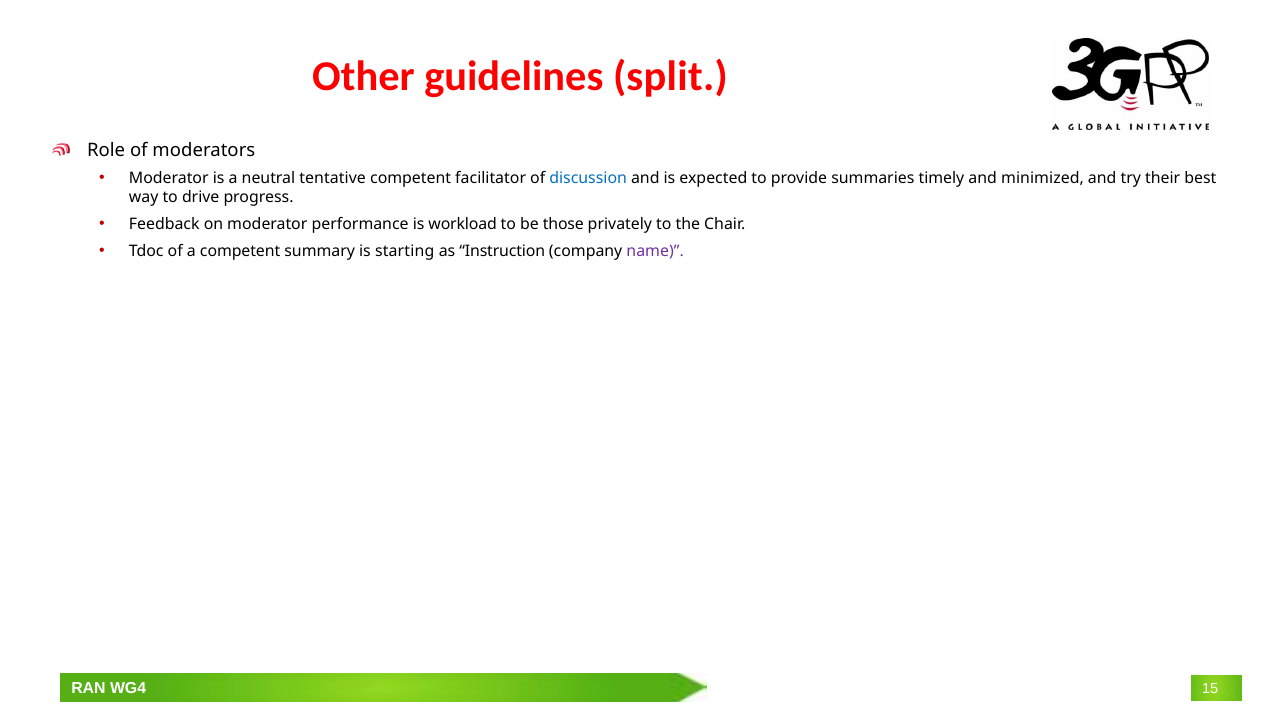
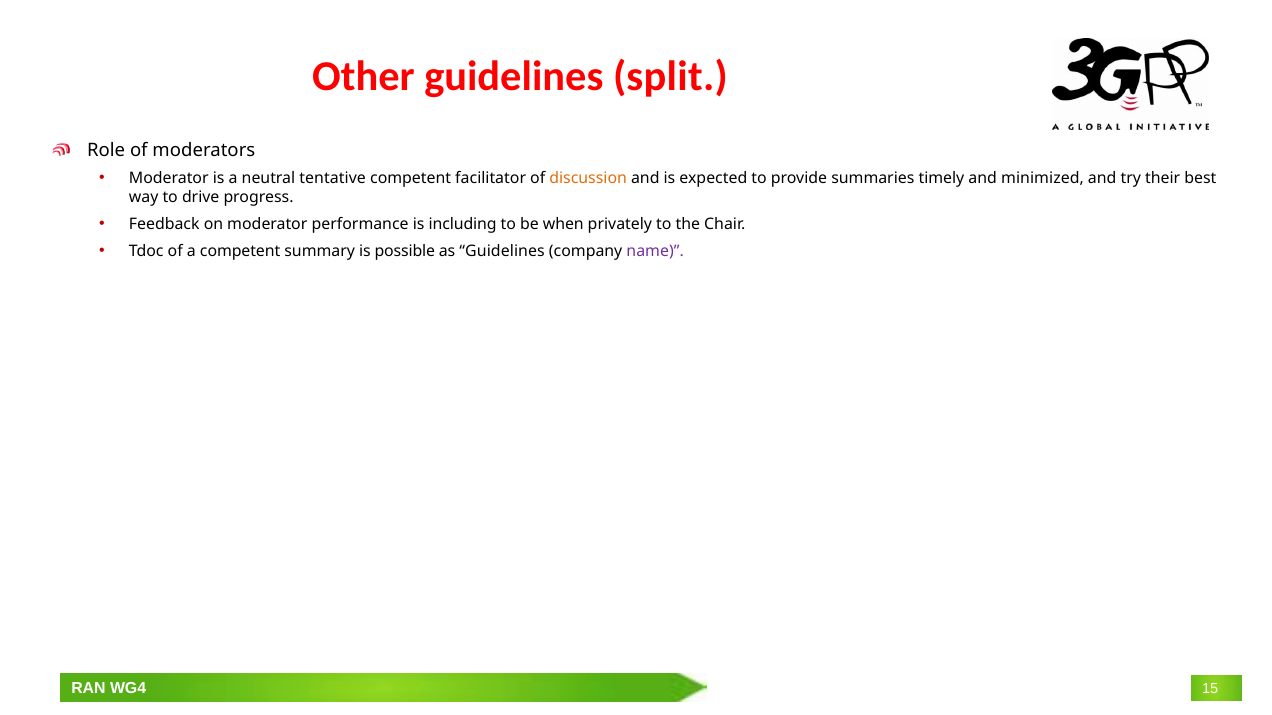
discussion colour: blue -> orange (588, 178)
workload: workload -> including (463, 225)
those: those -> when (563, 225)
starting: starting -> possible (405, 252)
as Instruction: Instruction -> Guidelines (502, 252)
